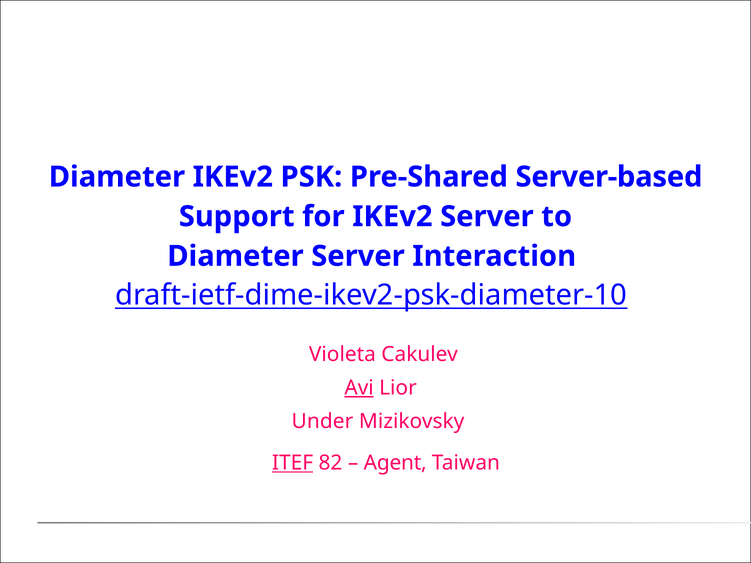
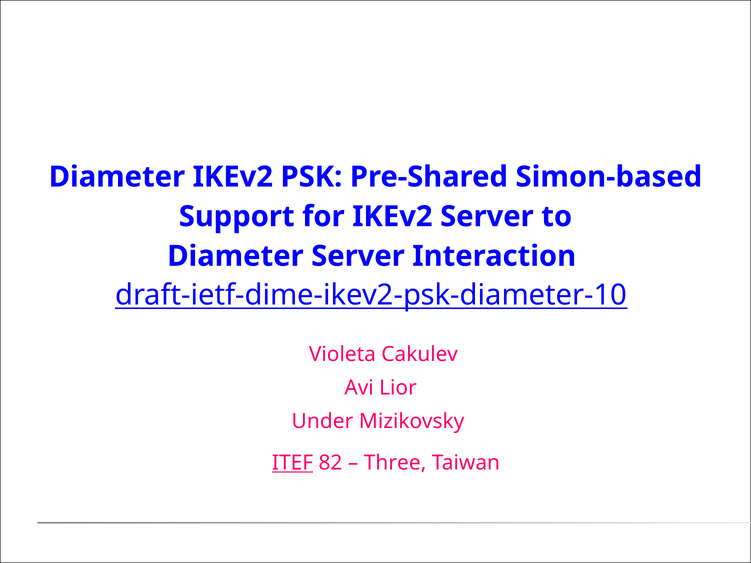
Server-based: Server-based -> Simon-based (609, 177)
Avi underline: present -> none (359, 388)
Agent: Agent -> Three (395, 463)
